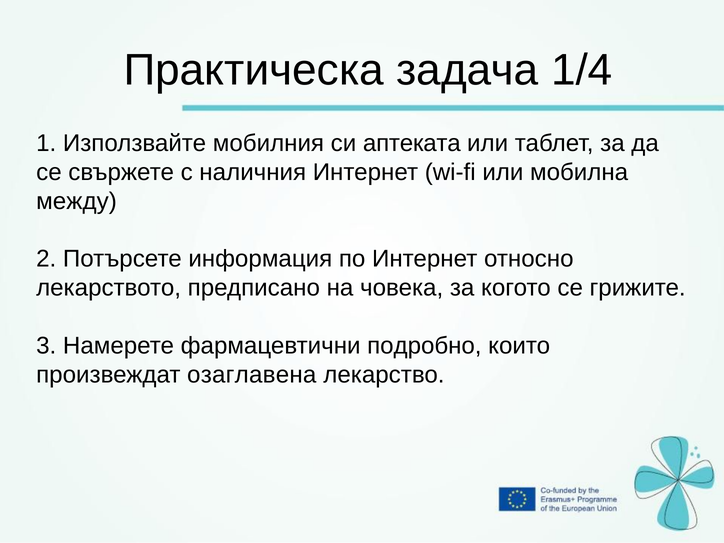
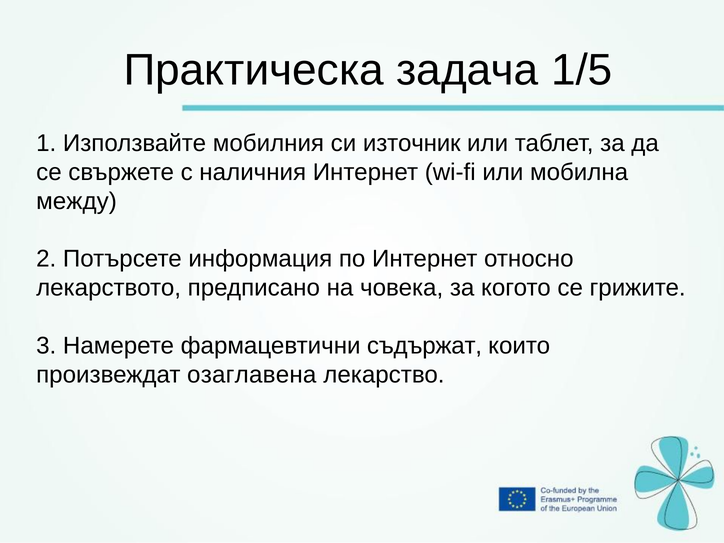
1/4: 1/4 -> 1/5 (582, 70)
аптеката: аптеката -> източник (412, 143)
подробно: подробно -> съдържат (424, 346)
